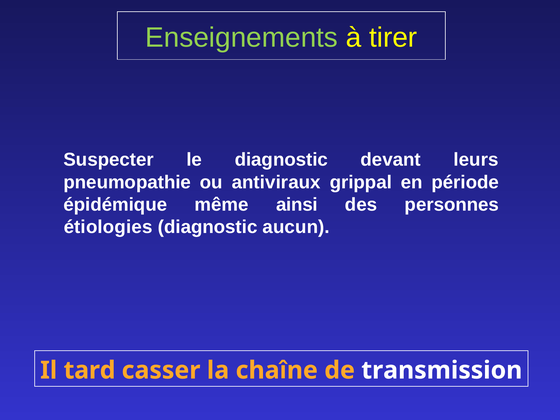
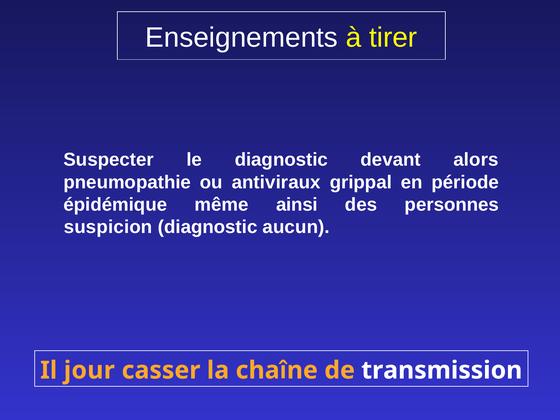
Enseignements colour: light green -> white (242, 38)
leurs: leurs -> alors (476, 160)
étiologies: étiologies -> suspicion (108, 227)
tard: tard -> jour (89, 370)
